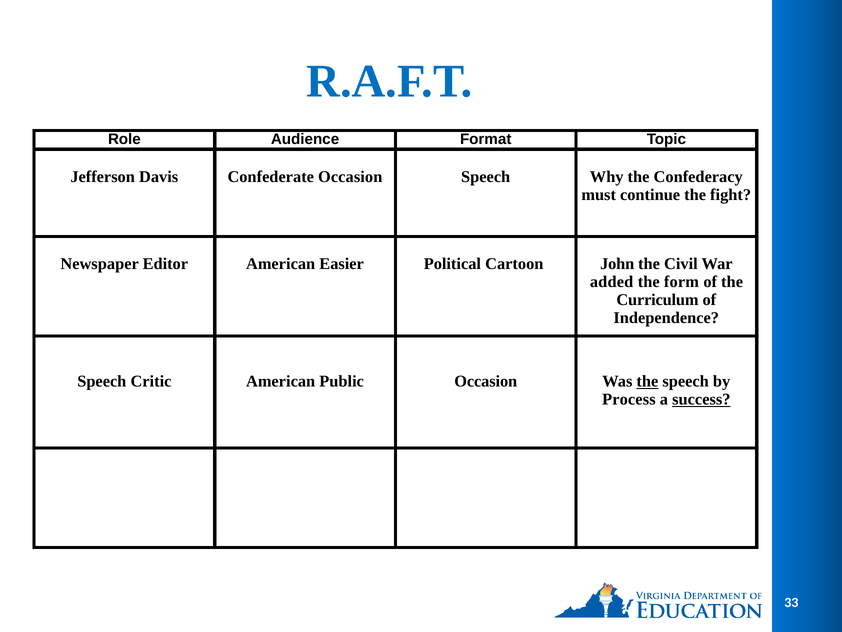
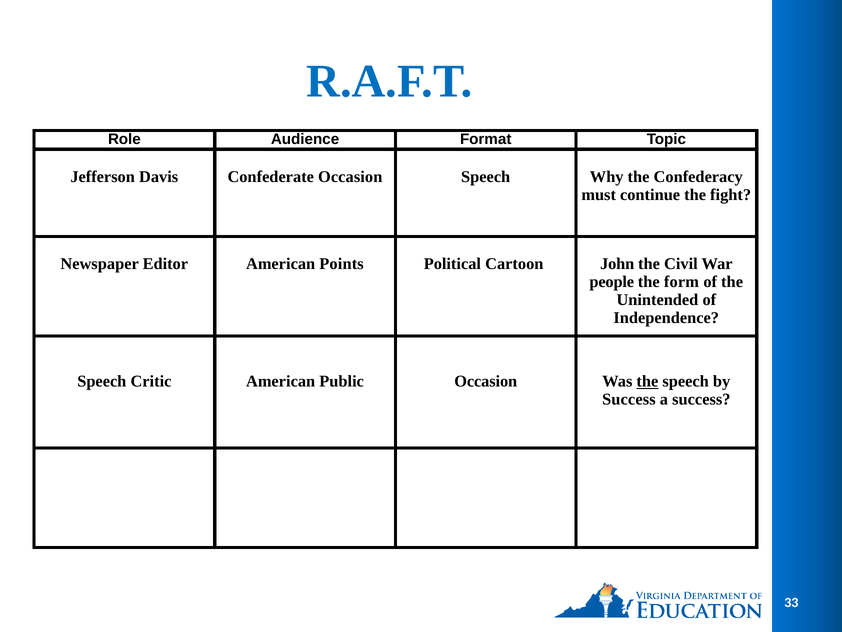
Easier: Easier -> Points (342, 264)
added: added -> people (612, 282)
Curriculum: Curriculum -> Unintended (657, 300)
Process: Process -> Success (629, 399)
success underline: present -> none (701, 399)
